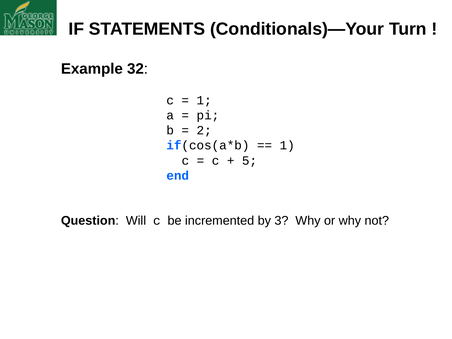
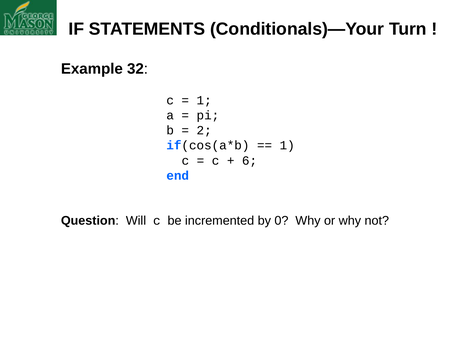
5: 5 -> 6 (250, 161)
3: 3 -> 0 (281, 221)
